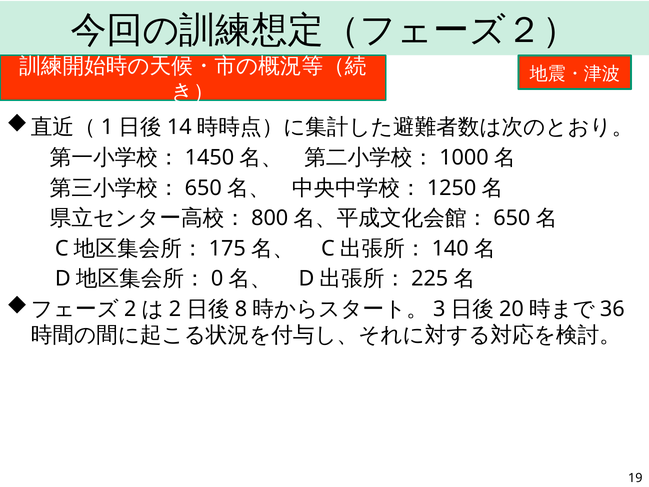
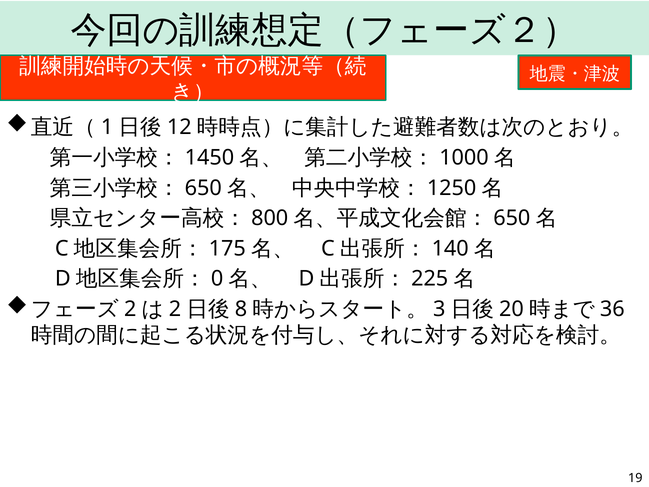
14: 14 -> 12 (179, 127)
